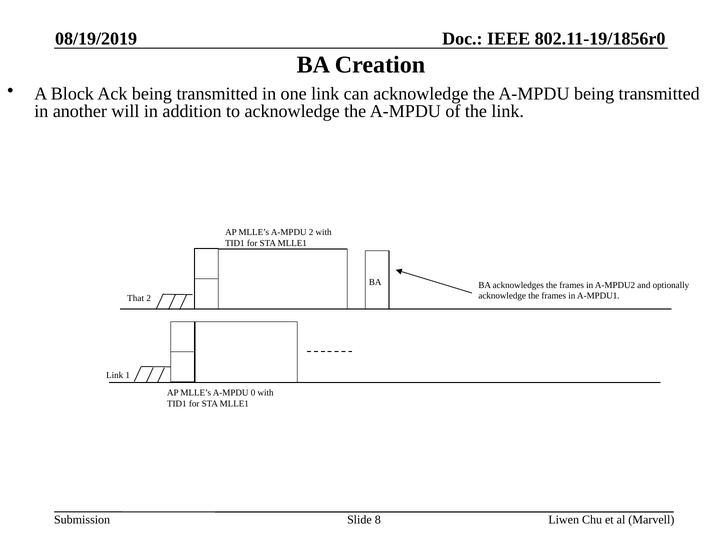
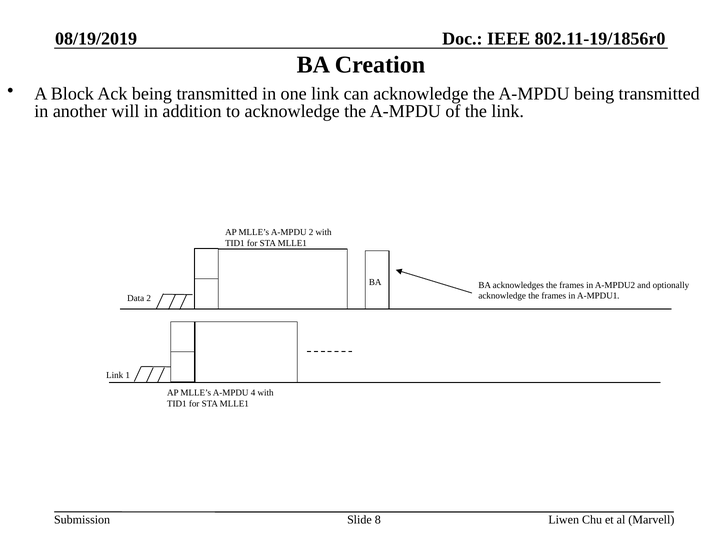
That: That -> Data (136, 298)
0: 0 -> 4 (253, 392)
